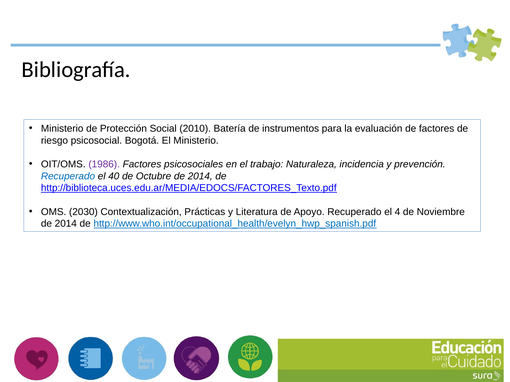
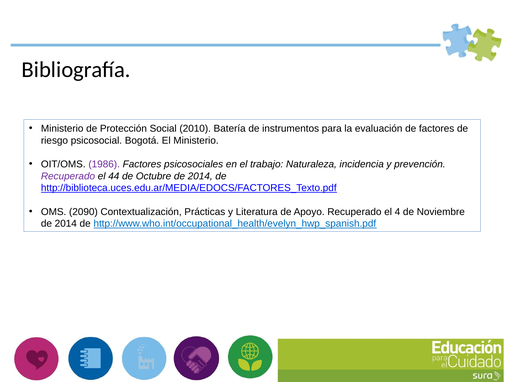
Recuperado colour: blue -> purple (68, 176)
40: 40 -> 44 (114, 176)
2030: 2030 -> 2090 (83, 212)
